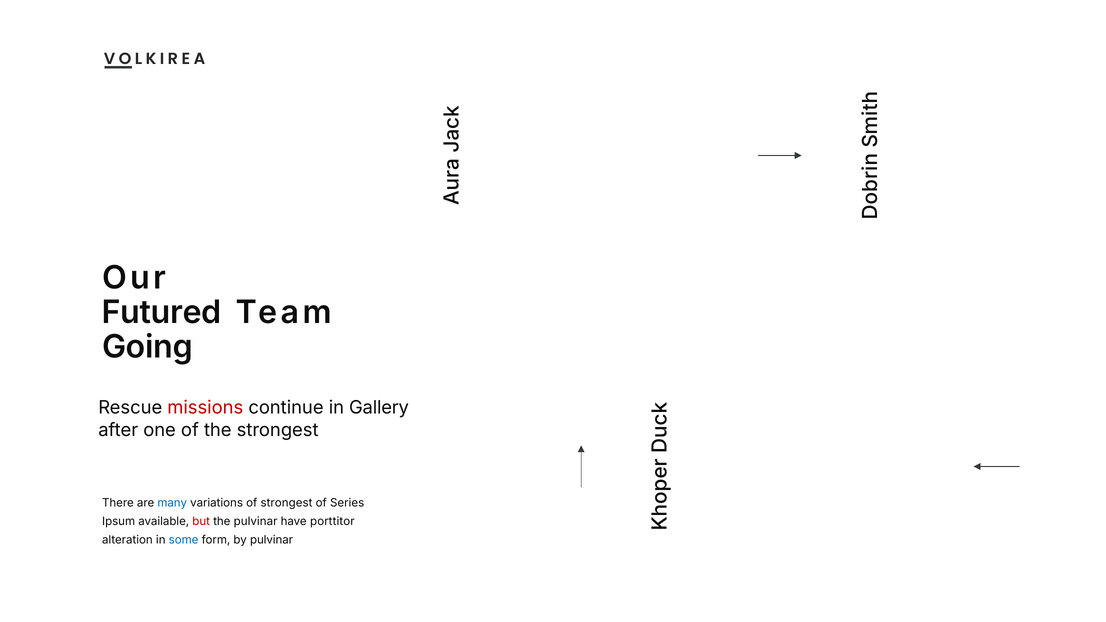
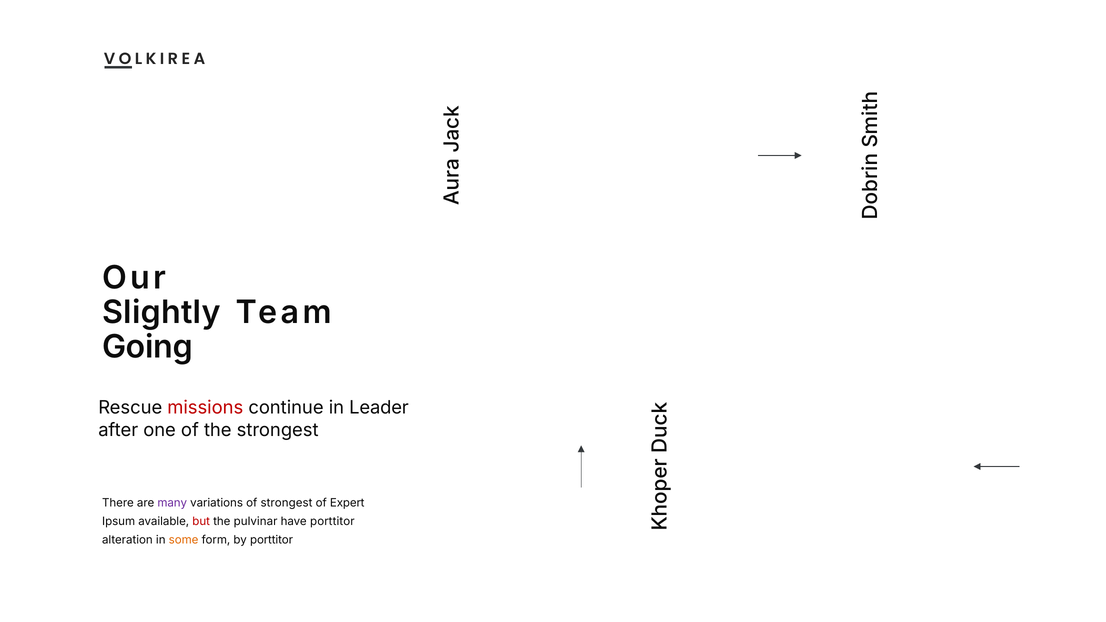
Futured: Futured -> Slightly (161, 312)
Gallery: Gallery -> Leader (379, 408)
many colour: blue -> purple (172, 503)
Series: Series -> Expert (347, 503)
some colour: blue -> orange (184, 540)
by pulvinar: pulvinar -> porttitor (272, 540)
